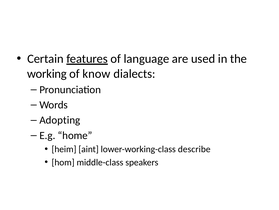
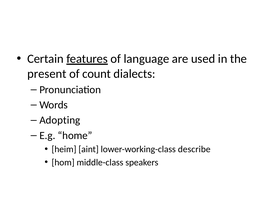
working: working -> present (47, 73)
know: know -> count (97, 73)
